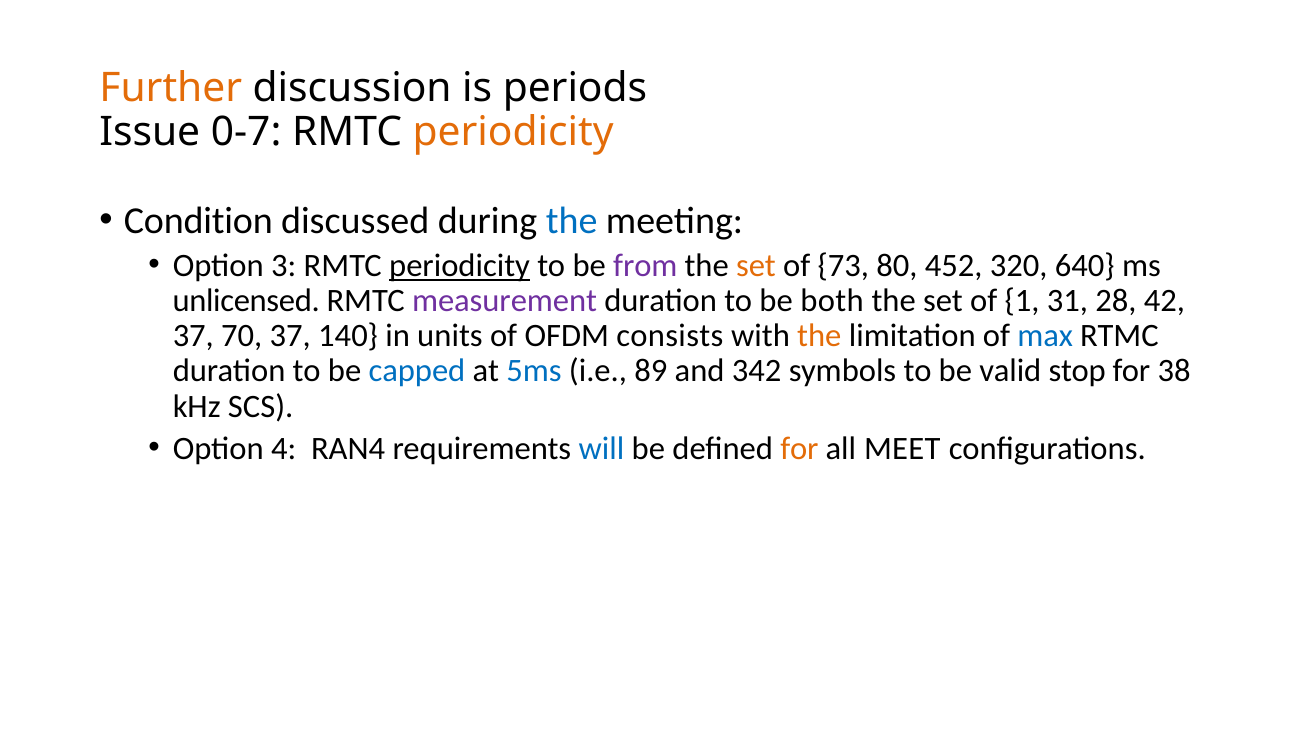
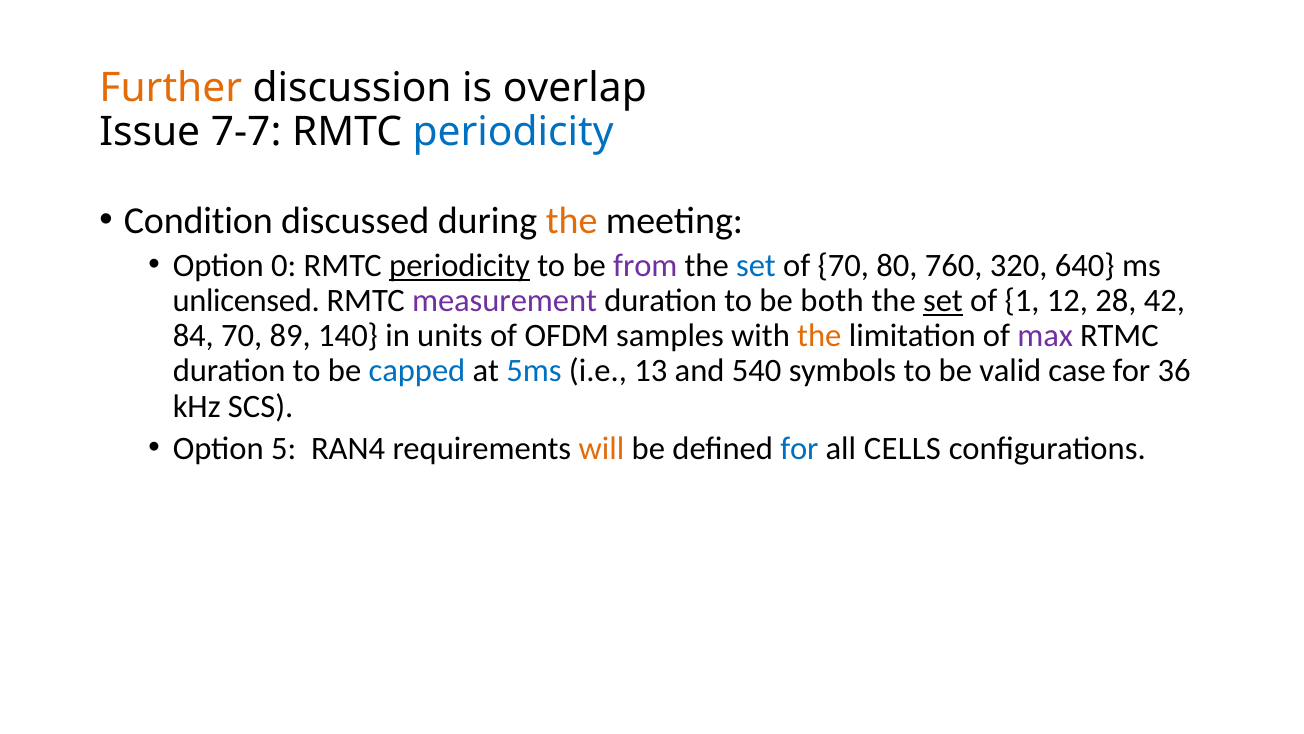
periods: periods -> overlap (575, 88)
0-7: 0-7 -> 7-7 (246, 132)
periodicity colour: orange -> blue (513, 132)
the colour: blue -> orange (572, 220)
3: 3 -> 0 (284, 265)
set colour: orange -> blue (756, 265)
of 73: 73 -> 70 (843, 265)
452: 452 -> 760 (954, 265)
set underline: none -> present (943, 301)
31: 31 -> 12 (1067, 301)
37: 37 -> 84 (193, 336)
70 37: 37 -> 89 (290, 336)
consists: consists -> samples (670, 336)
max colour: blue -> purple (1045, 336)
89: 89 -> 13 (651, 371)
342: 342 -> 540 (757, 371)
stop: stop -> case (1077, 371)
38: 38 -> 36 (1174, 371)
4: 4 -> 5 (284, 448)
will colour: blue -> orange (602, 448)
for colour: orange -> blue (799, 448)
MEET: MEET -> CELLS (902, 448)
